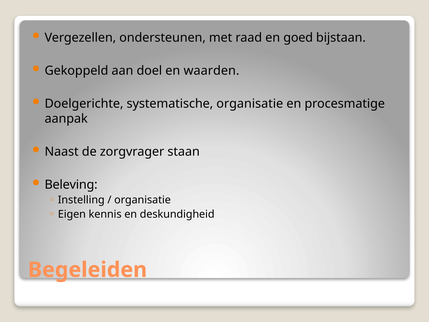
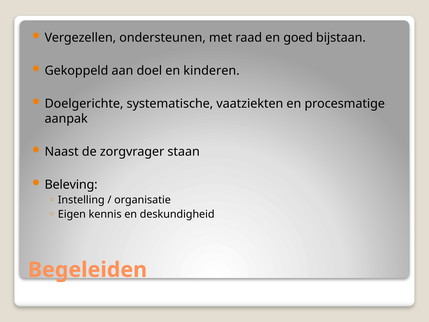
waarden: waarden -> kinderen (212, 71)
systematische organisatie: organisatie -> vaatziekten (250, 104)
